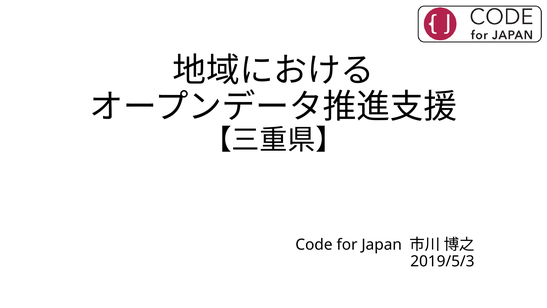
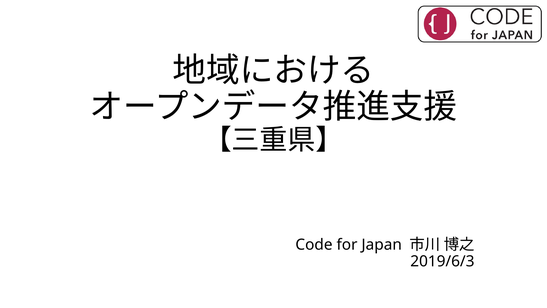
2019/5/3: 2019/5/3 -> 2019/6/3 (442, 261)
